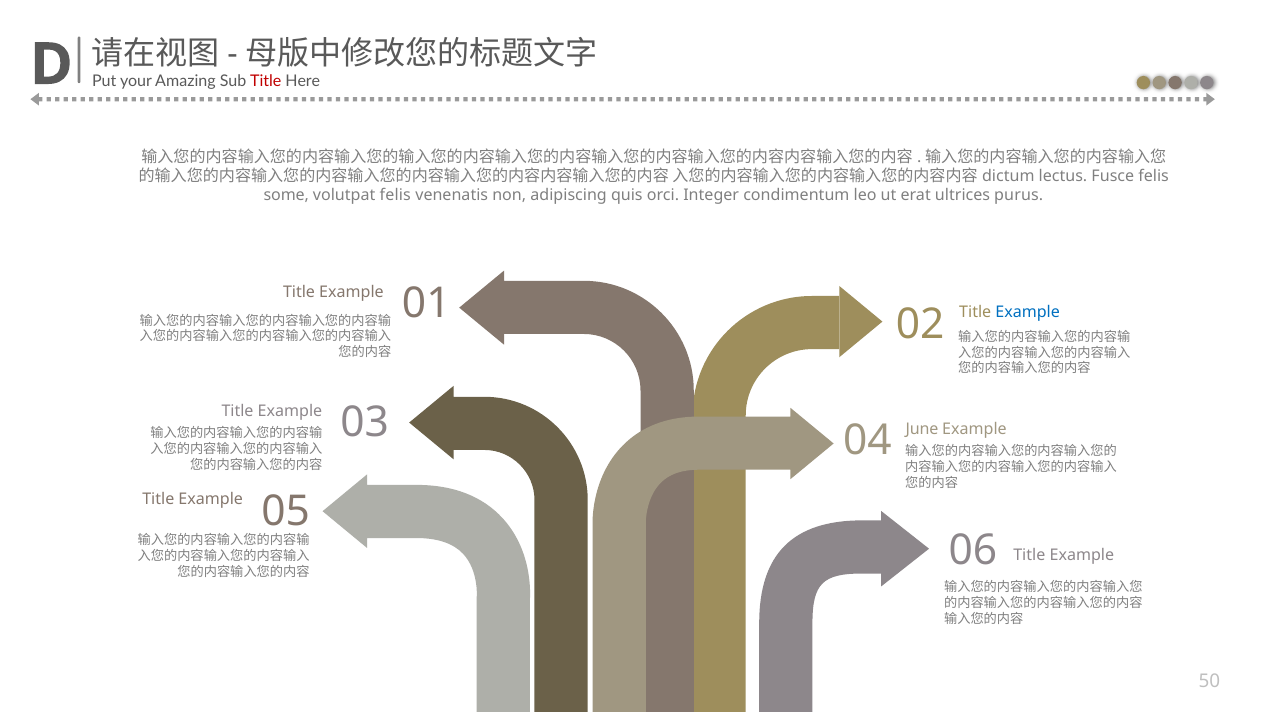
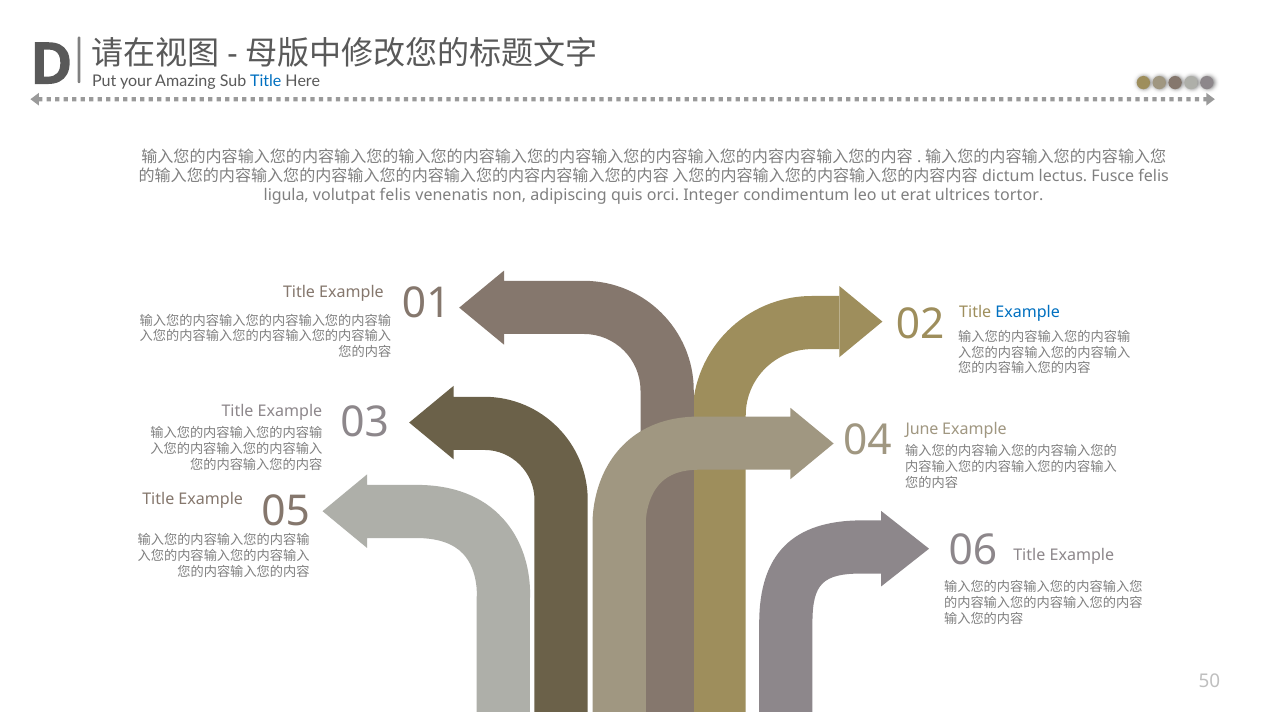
Title colour: red -> blue (266, 81)
some: some -> ligula (286, 195)
purus: purus -> tortor (1019, 195)
